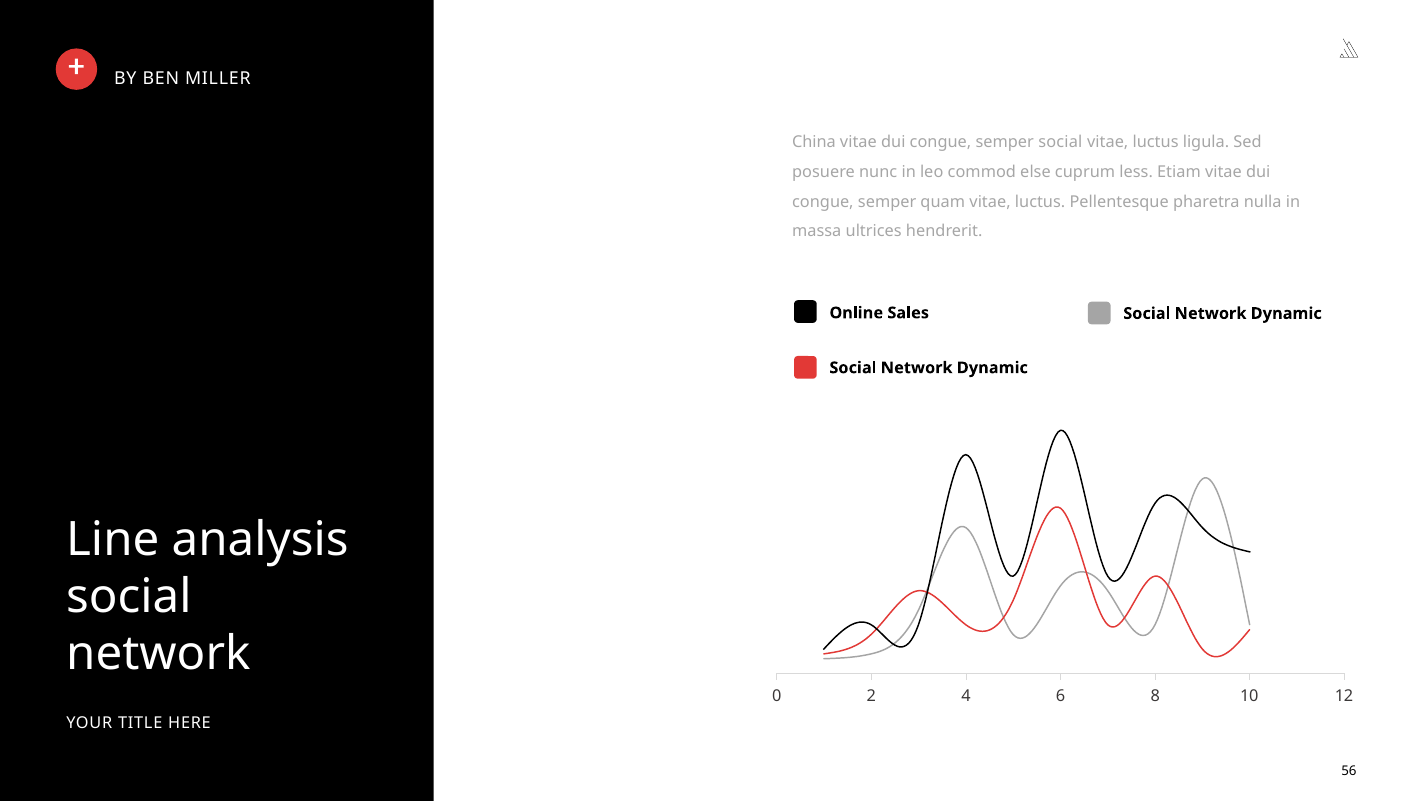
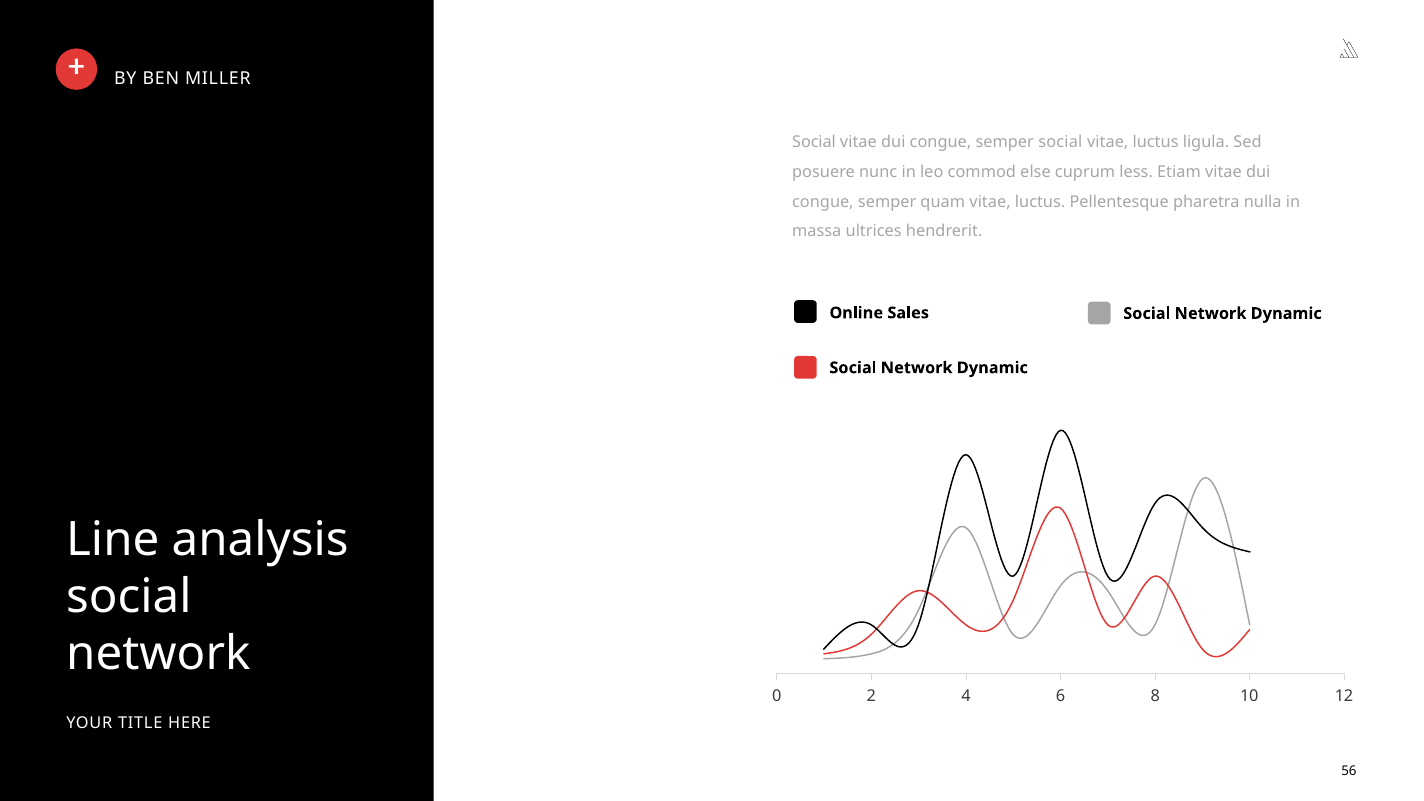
China: China -> Social (814, 142)
